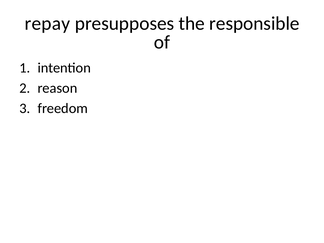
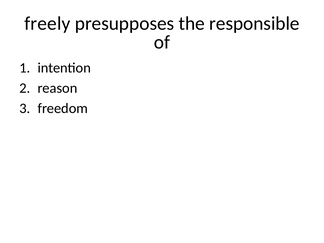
repay: repay -> freely (47, 24)
